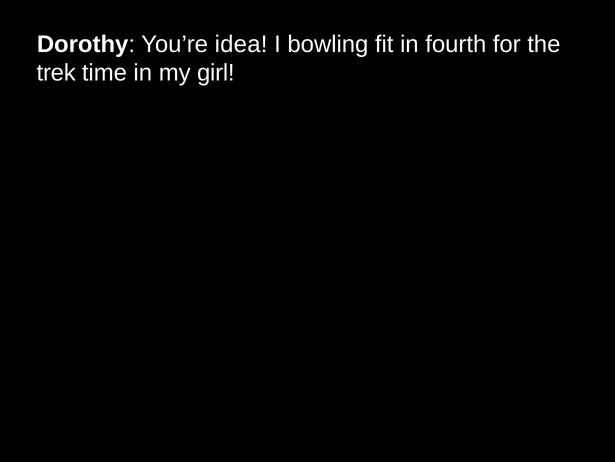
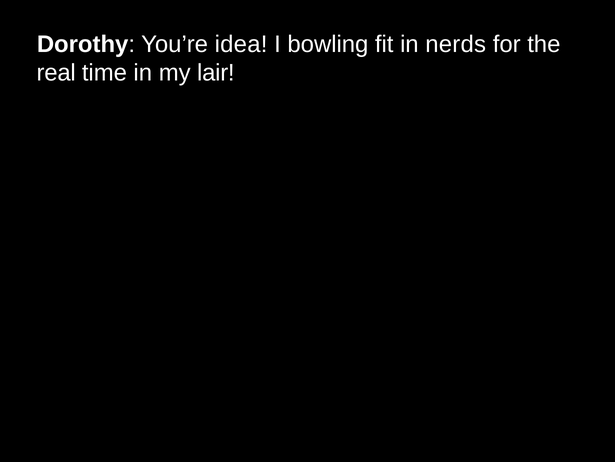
fourth: fourth -> nerds (456, 44)
trek: trek -> real (56, 73)
girl: girl -> lair (216, 73)
